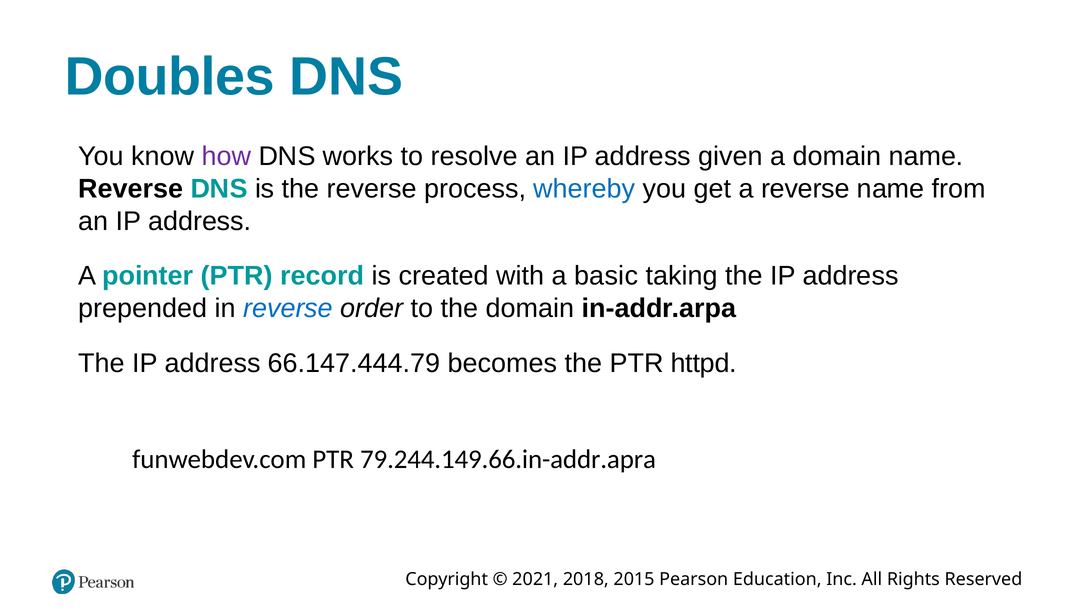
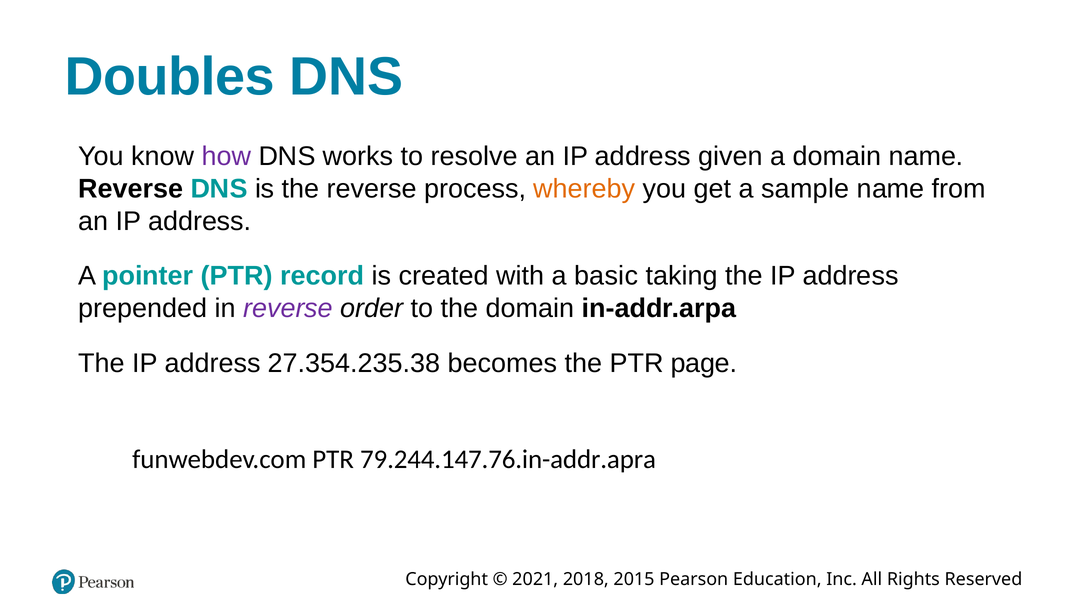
whereby colour: blue -> orange (584, 189)
a reverse: reverse -> sample (805, 189)
reverse colour: blue -> purple (288, 308)
66.147.444.79: 66.147.444.79 -> 27.354.235.38 (354, 363)
httpd: httpd -> page (704, 363)
79.244.149.66.in-addr.apra: 79.244.149.66.in-addr.apra -> 79.244.147.76.in-addr.apra (508, 459)
